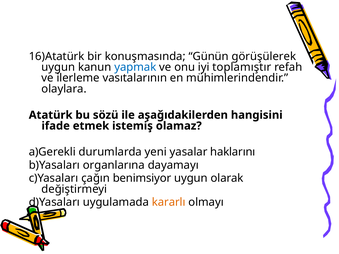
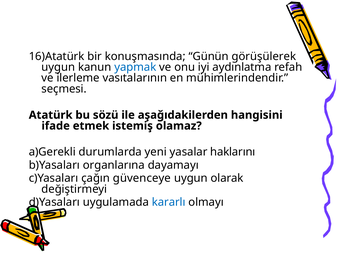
toplamıştır: toplamıştır -> aydınlatma (242, 67)
olaylara: olaylara -> seçmesi (64, 89)
benimsiyor: benimsiyor -> güvenceye (142, 178)
kararlı colour: orange -> blue (169, 202)
